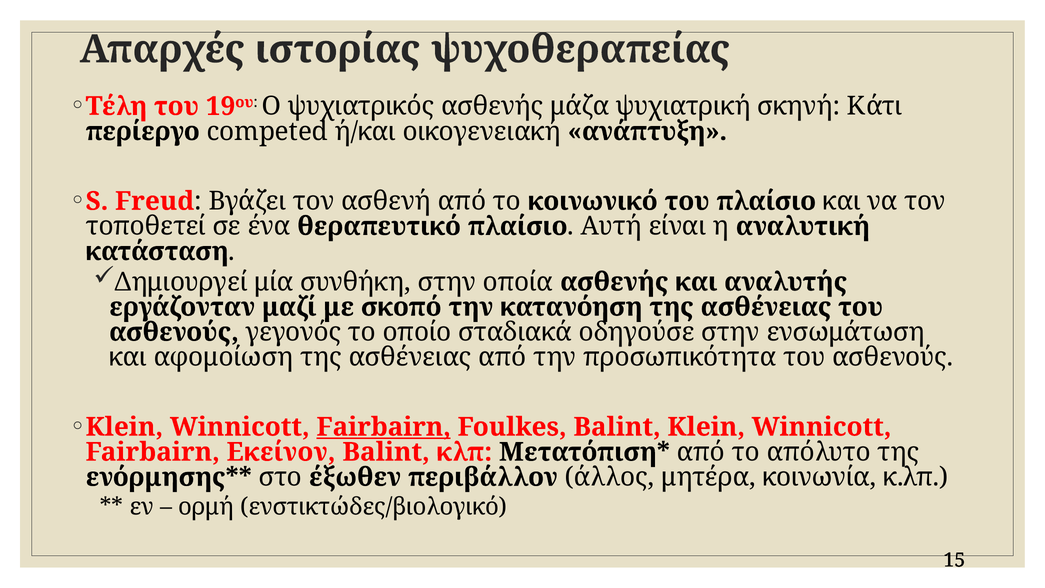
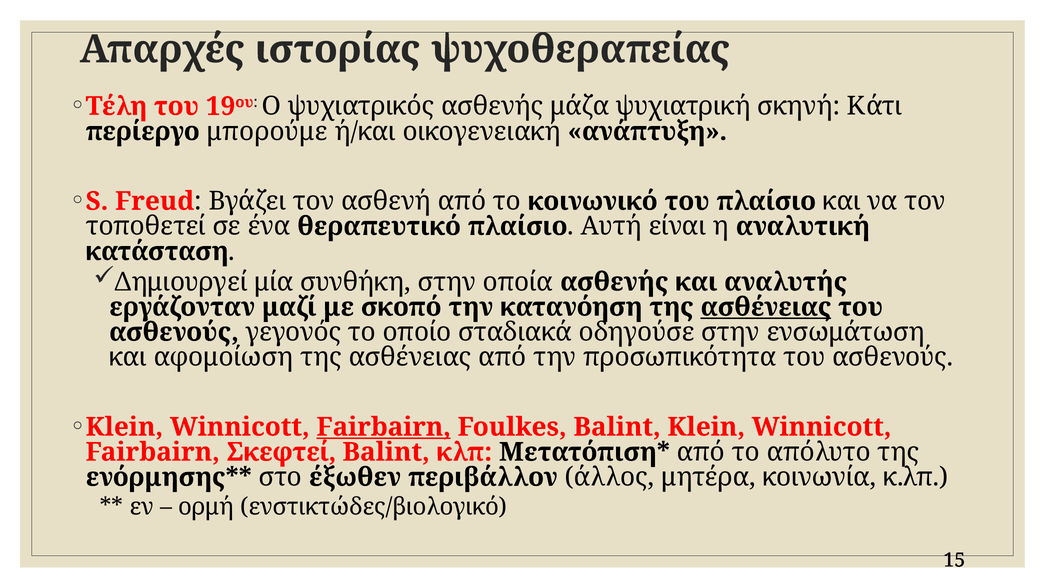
competed: competed -> μπορούμε (267, 131)
ασθένειας underline: none -> present (766, 307)
Εκείνον: Εκείνον -> Σκεφτεί (281, 452)
